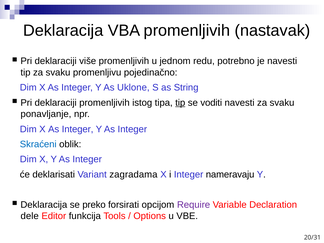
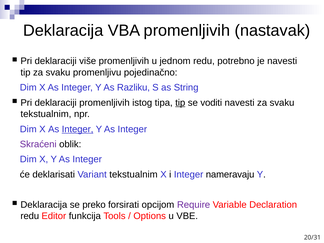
Uklone: Uklone -> Razliku (133, 88)
ponavljanje: ponavljanje -> tekstualnim (46, 114)
Integer underline: none -> present (78, 129)
Skraćeni colour: blue -> purple (38, 144)
Variant zagradama: zagradama -> tekstualnim (133, 174)
dele: dele -> redu (30, 216)
